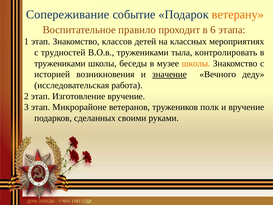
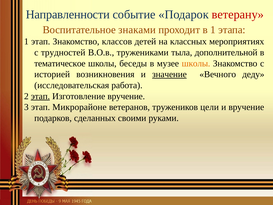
Сопереживание: Сопереживание -> Направленности (68, 15)
ветерану colour: orange -> red (238, 15)
правило: правило -> знаками (137, 30)
в 6: 6 -> 1 (213, 30)
контролировать: контролировать -> дополнительной (226, 52)
тружениками: тружениками -> тематическое (60, 63)
этап underline: none -> present (40, 96)
полк: полк -> цели (210, 107)
